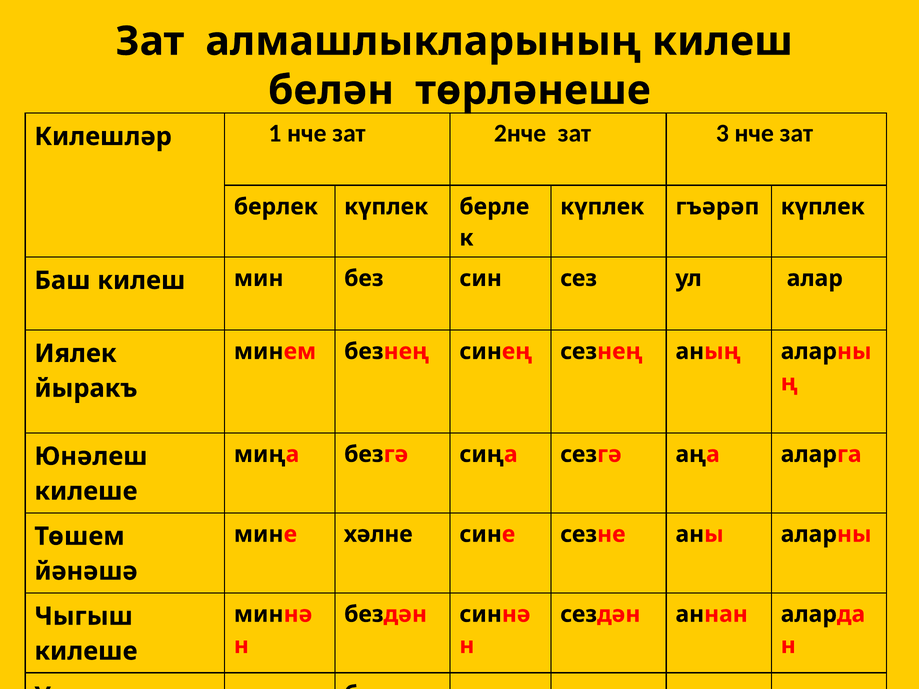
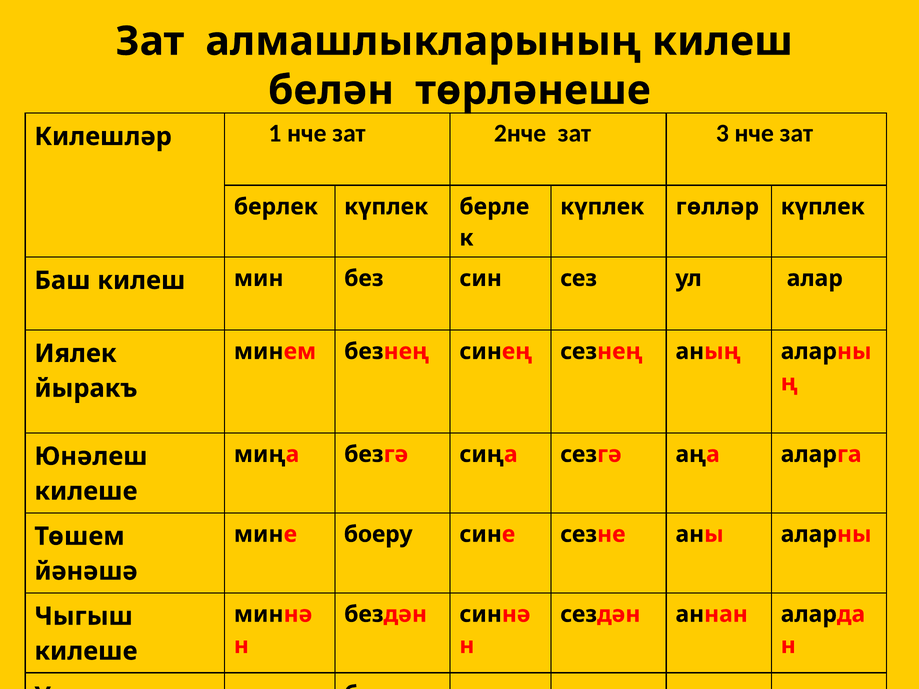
гъәрәп: гъәрәп -> гөлләр (717, 207)
хәлне: хәлне -> боеру (378, 534)
